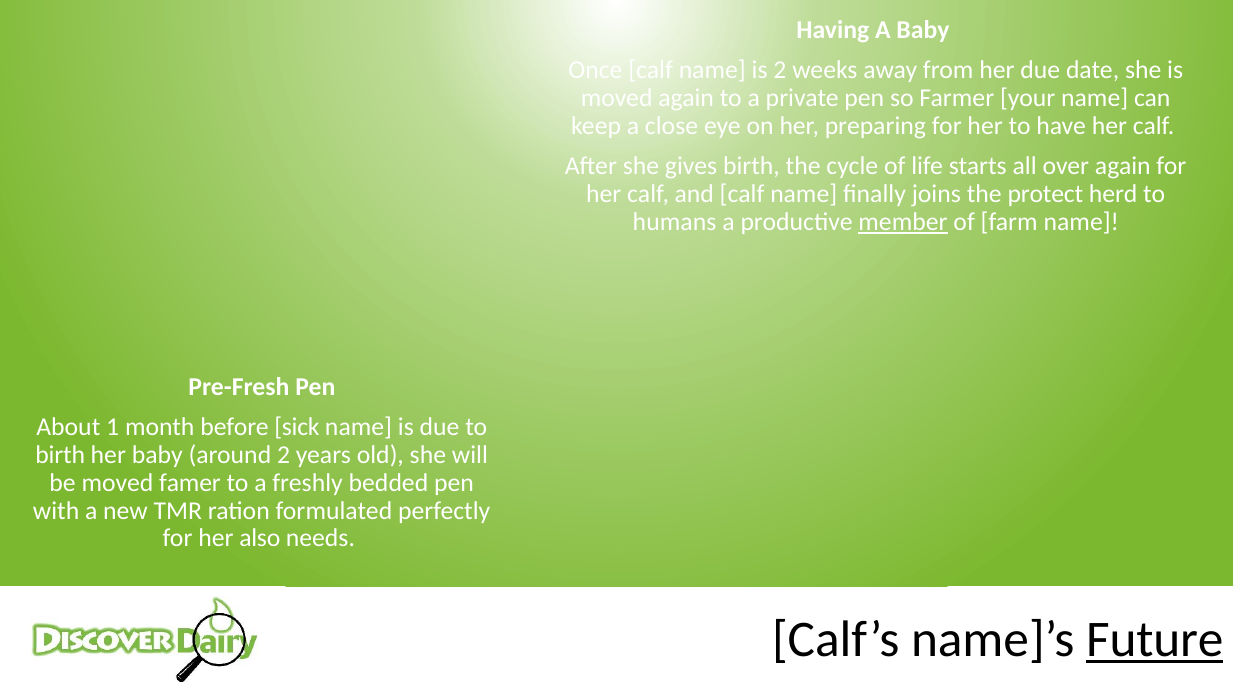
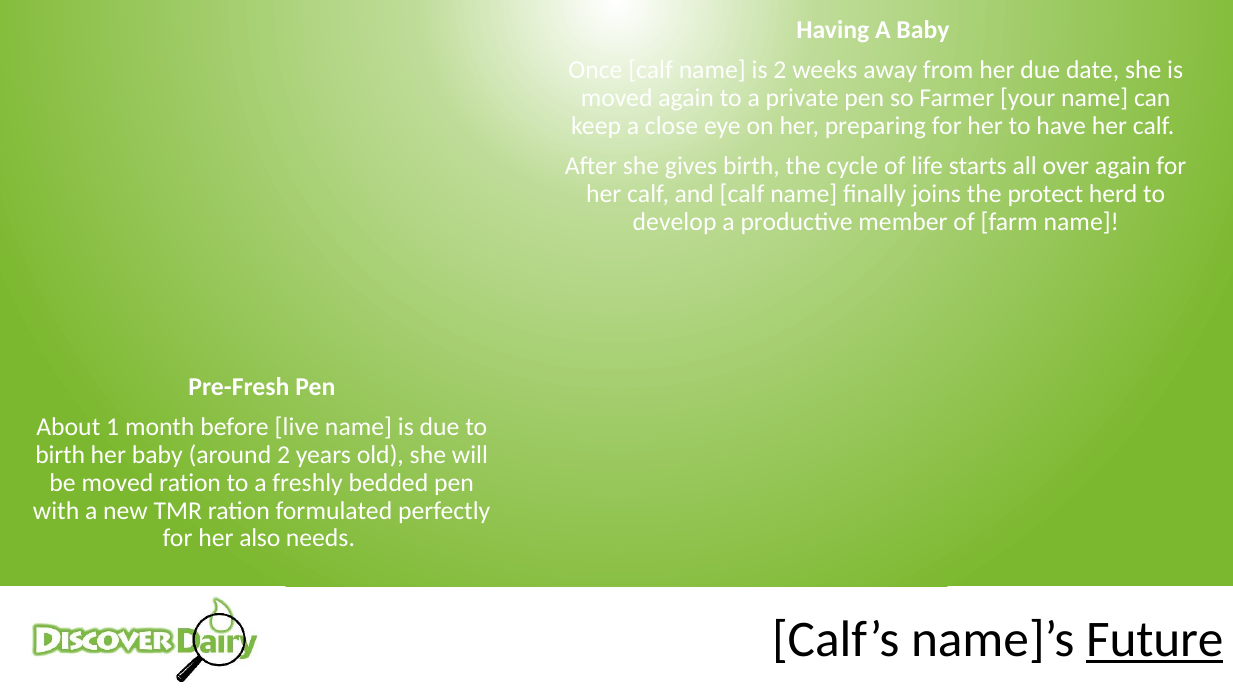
humans: humans -> develop (675, 222)
member underline: present -> none (903, 222)
sick: sick -> live (297, 428)
moved famer: famer -> ration (190, 483)
